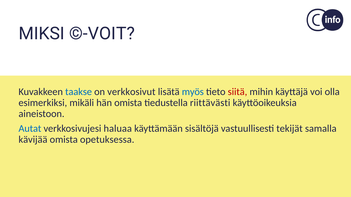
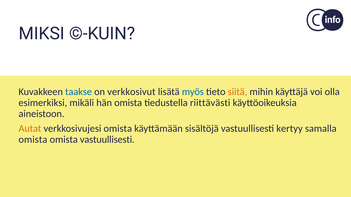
©-VOIT: ©-VOIT -> ©-KUIN (102, 34)
siitä colour: red -> orange (238, 92)
Autat colour: blue -> orange (30, 129)
verkkosivujesi haluaa: haluaa -> omista (118, 129)
tekijät: tekijät -> kertyy (290, 129)
kävijää: kävijää -> omista (33, 140)
omista opetuksessa: opetuksessa -> vastuullisesti (107, 140)
